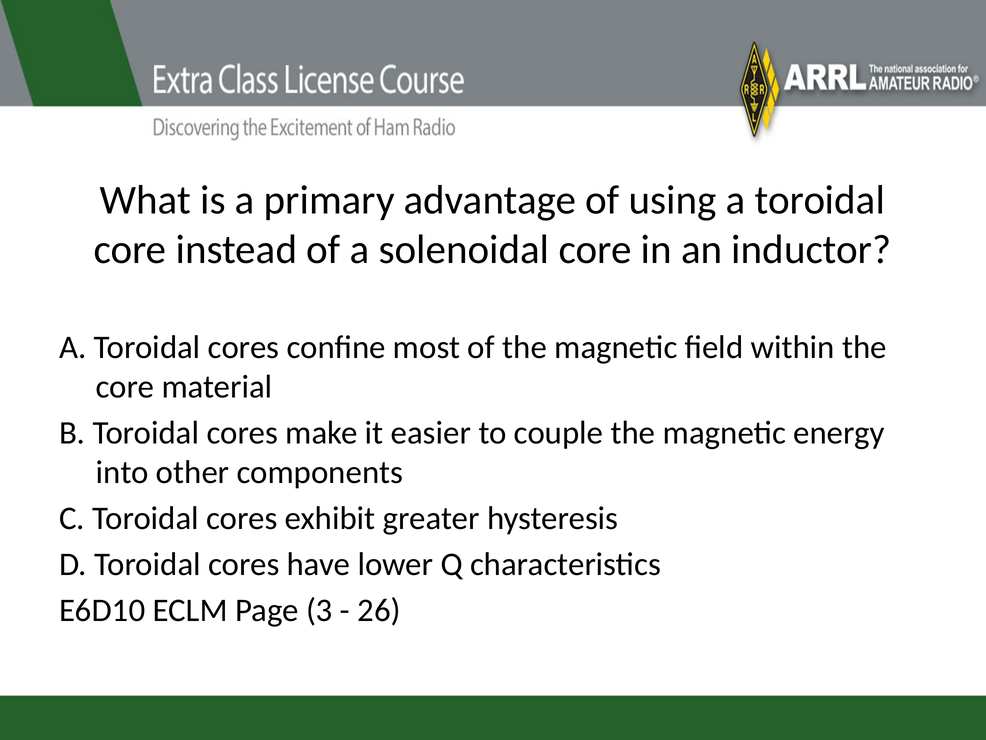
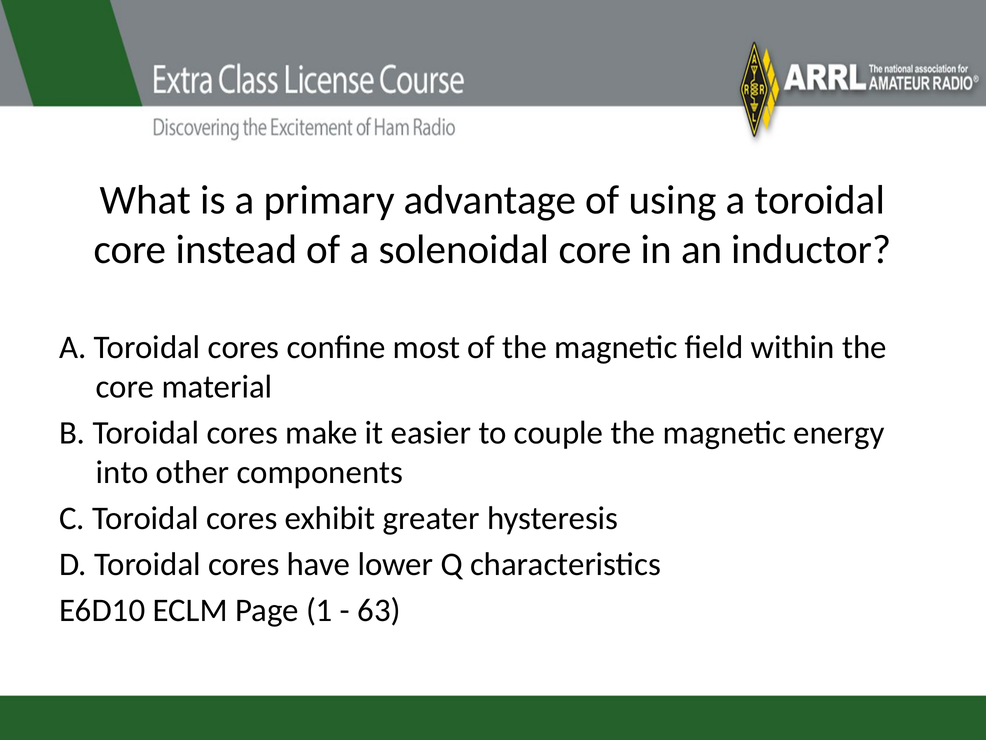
3: 3 -> 1 (319, 610)
26: 26 -> 63 (379, 610)
